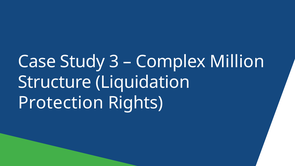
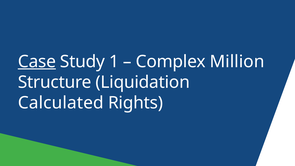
Case underline: none -> present (37, 62)
3: 3 -> 1 (114, 62)
Protection: Protection -> Calculated (61, 103)
